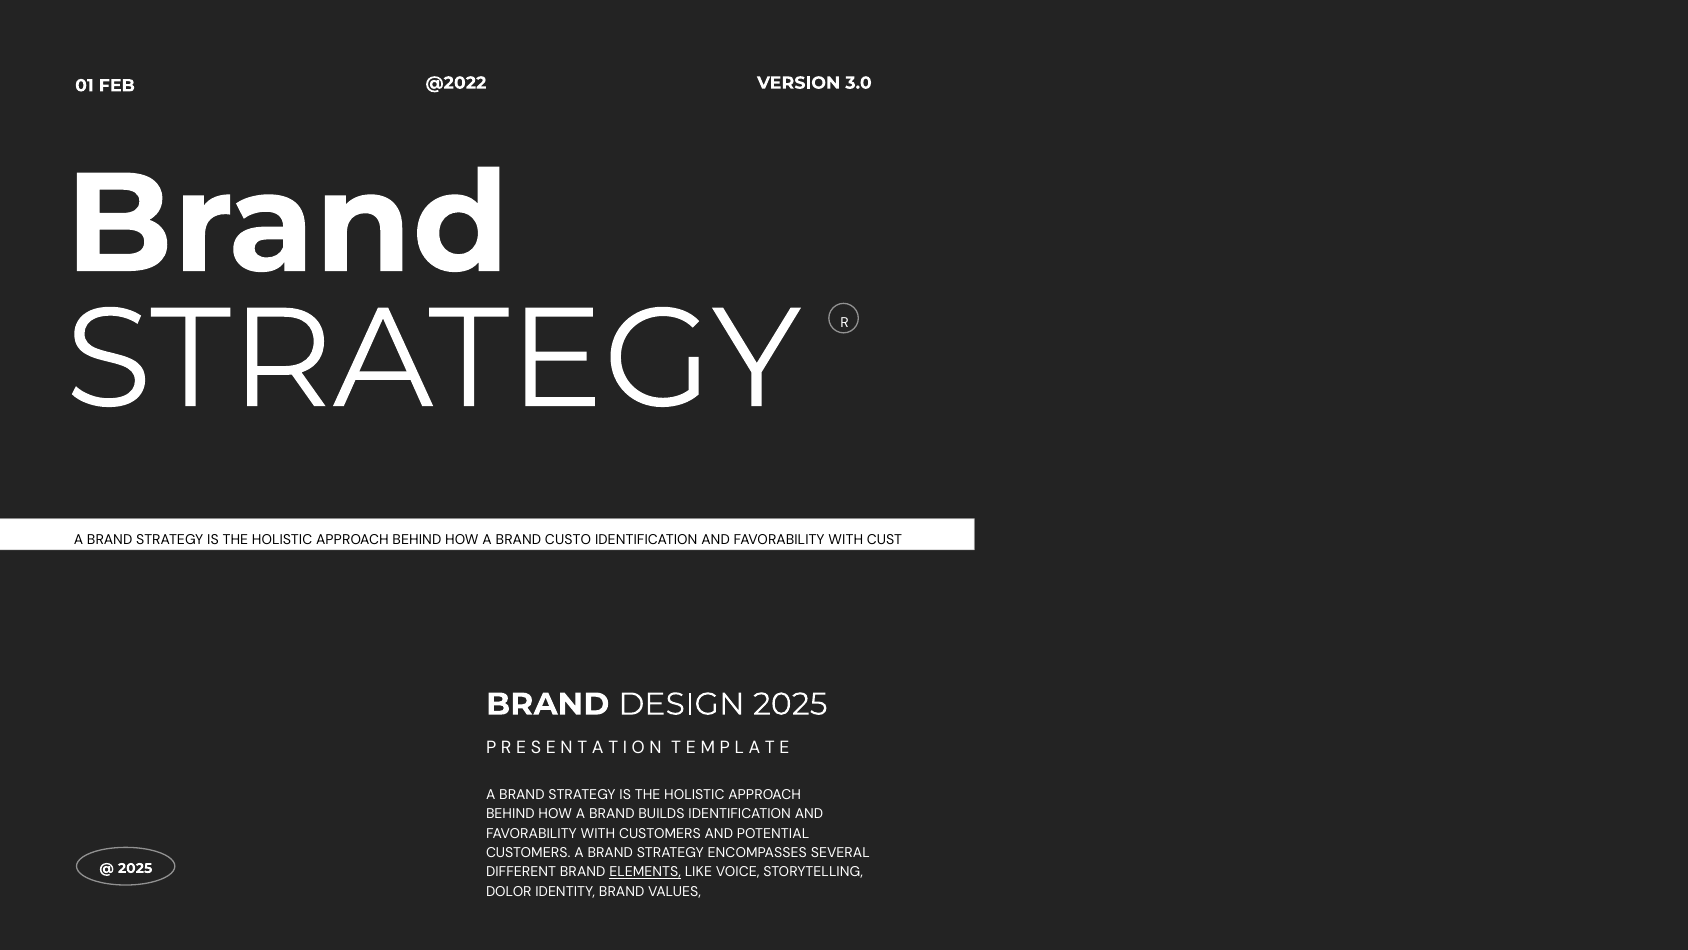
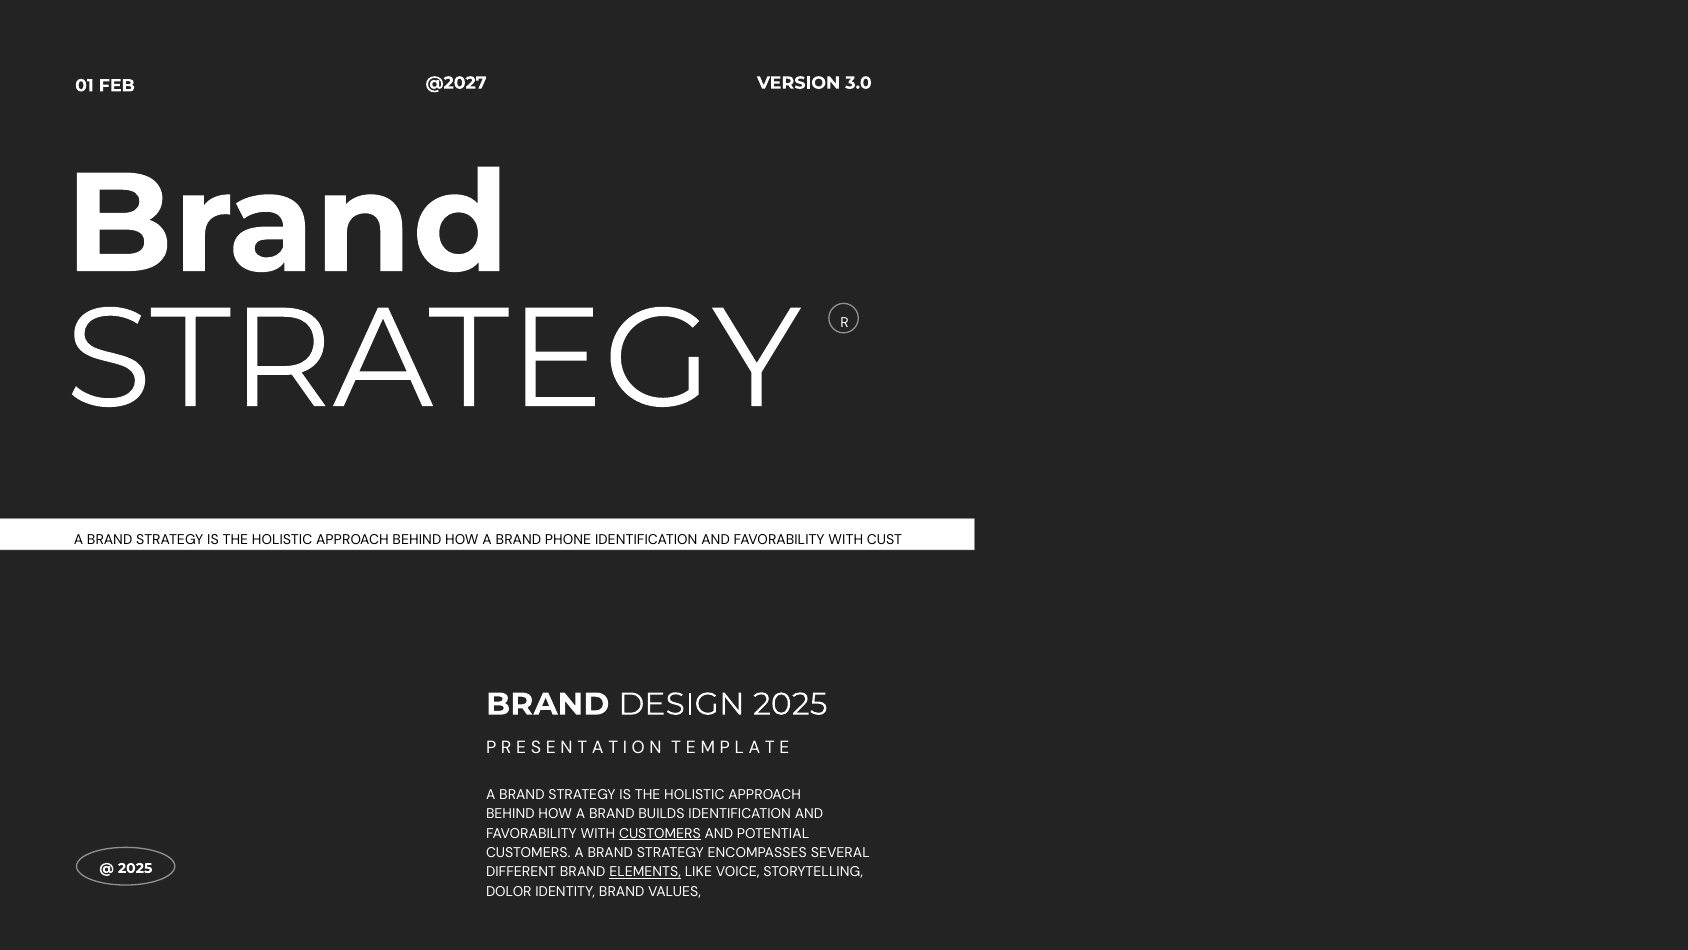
@2022: @2022 -> @2027 (456, 83)
CUSTO: CUSTO -> PHONE (568, 540)
CUSTOMERS underline: none -> present (660, 833)
